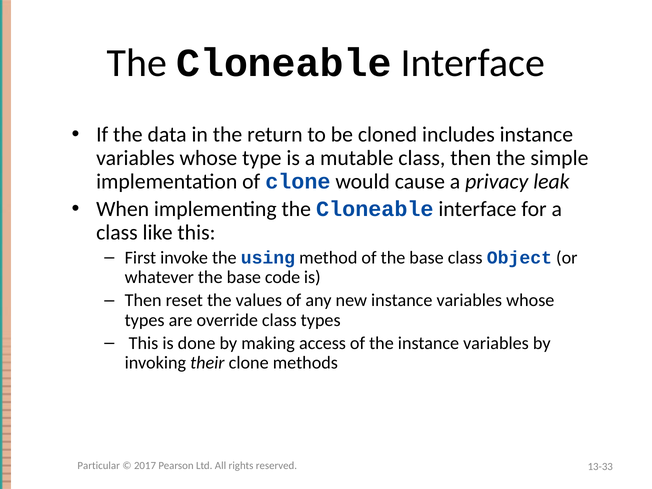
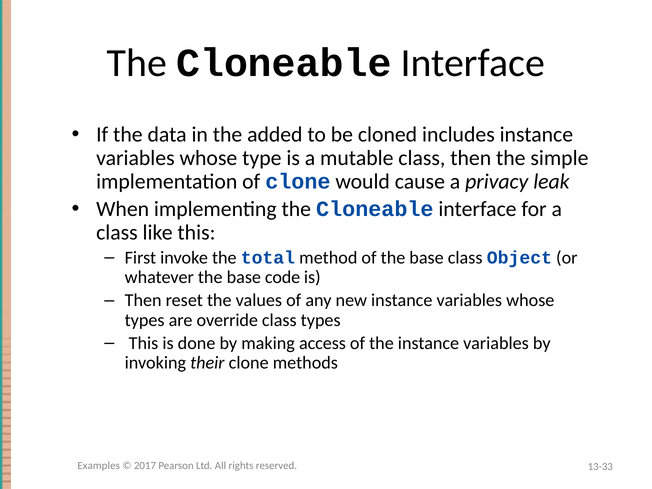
return: return -> added (275, 134)
using: using -> total (268, 258)
Particular: Particular -> Examples (99, 466)
